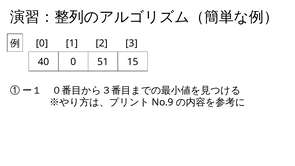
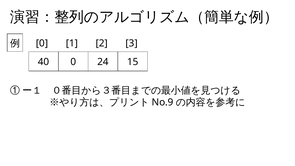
51: 51 -> 24 (103, 62)
